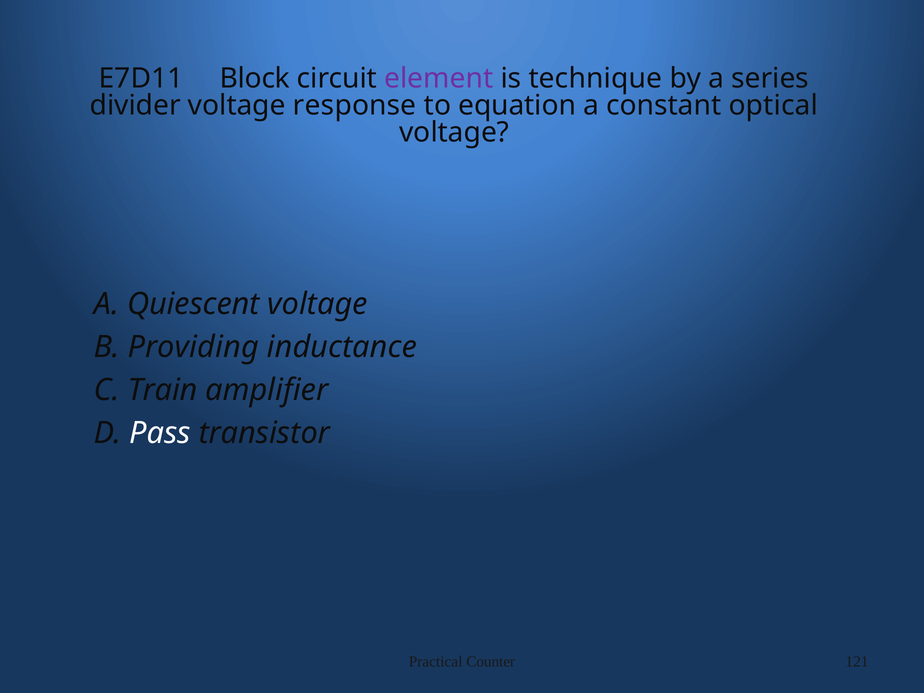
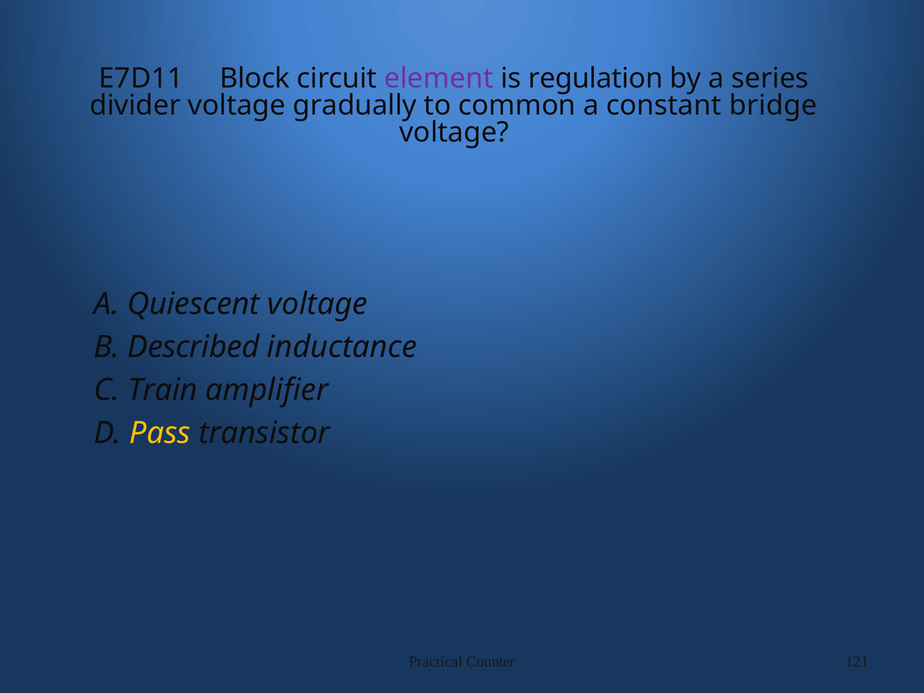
technique: technique -> regulation (596, 78)
response: response -> gradually (355, 106)
equation: equation -> common (517, 106)
optical: optical -> bridge (773, 106)
Providing: Providing -> Described (193, 347)
Pass colour: white -> yellow (160, 433)
